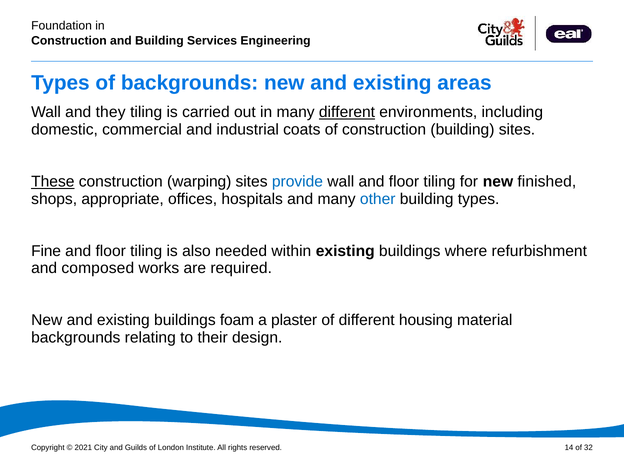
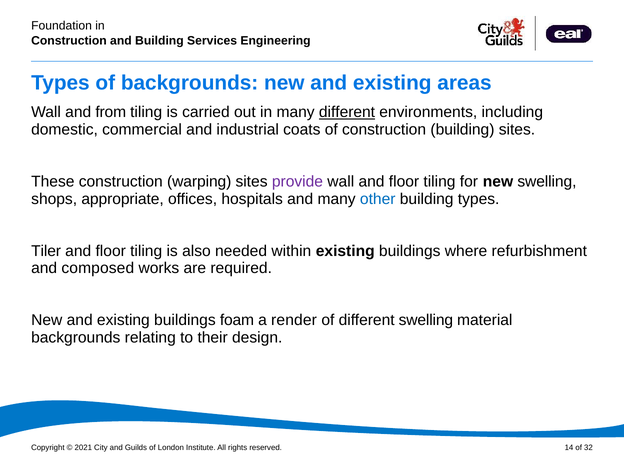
they: they -> from (111, 112)
These underline: present -> none (53, 182)
provide colour: blue -> purple (297, 182)
new finished: finished -> swelling (547, 182)
Fine: Fine -> Tiler (46, 251)
plaster: plaster -> render (294, 320)
different housing: housing -> swelling (426, 320)
